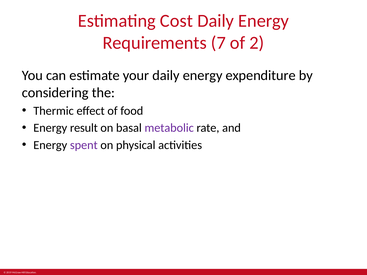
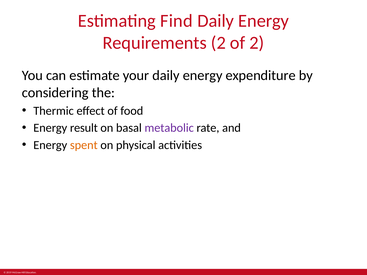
Cost: Cost -> Find (176, 21)
Requirements 7: 7 -> 2 (218, 43)
spent colour: purple -> orange (84, 145)
